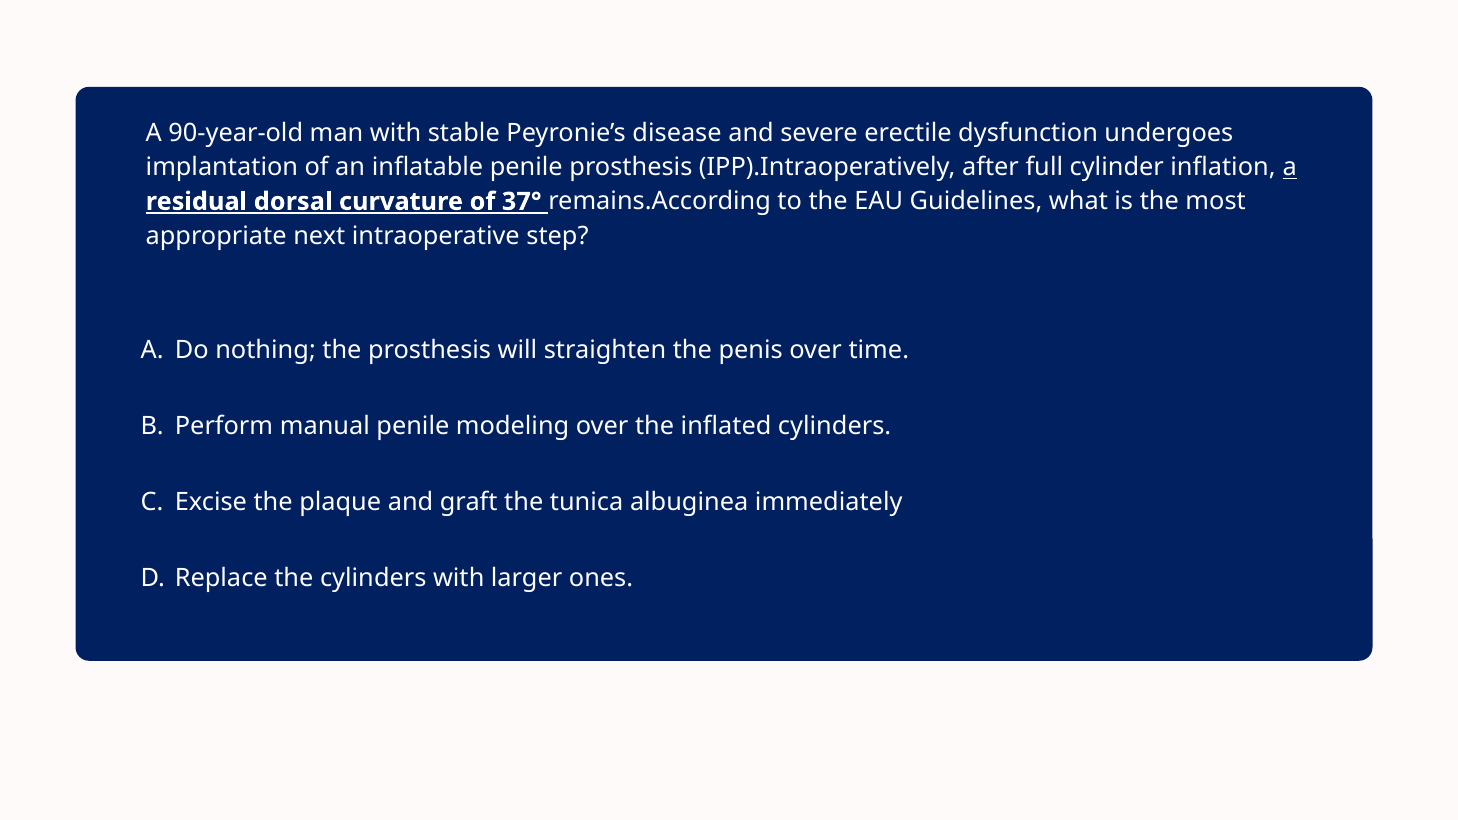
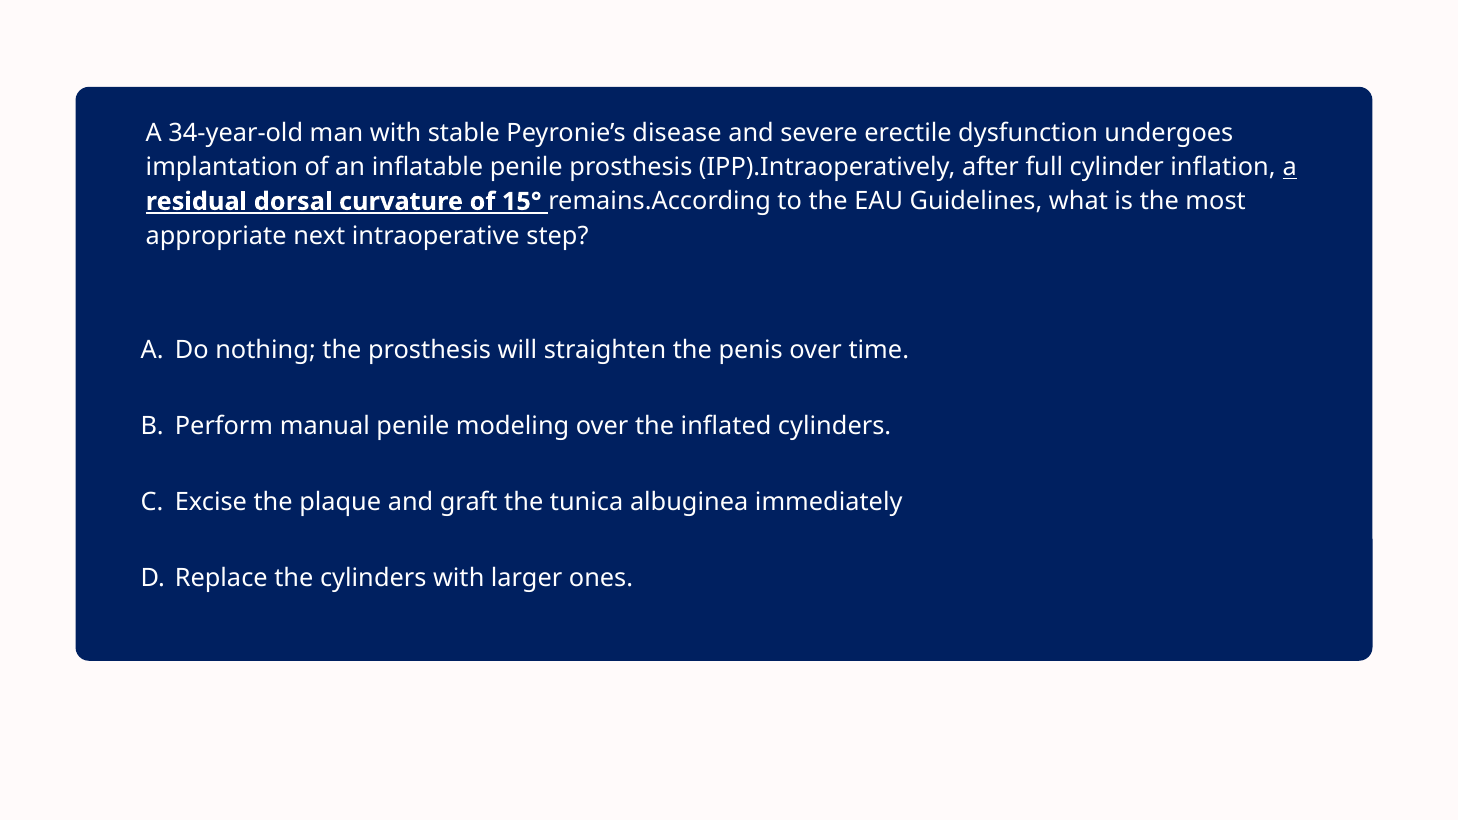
90-year-old: 90-year-old -> 34-year-old (236, 133)
37°: 37° -> 15° (522, 202)
